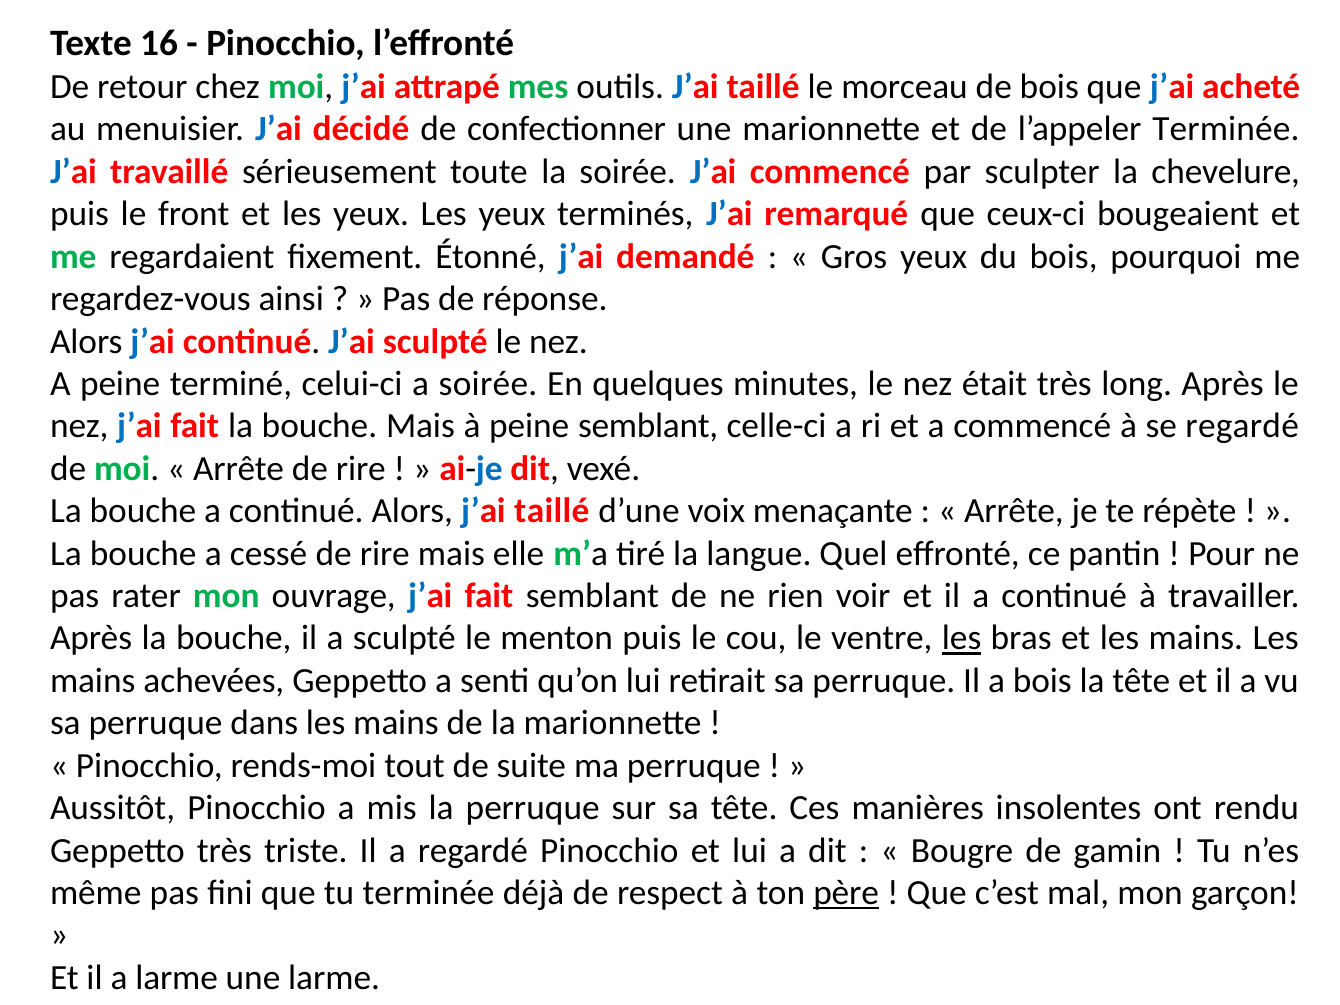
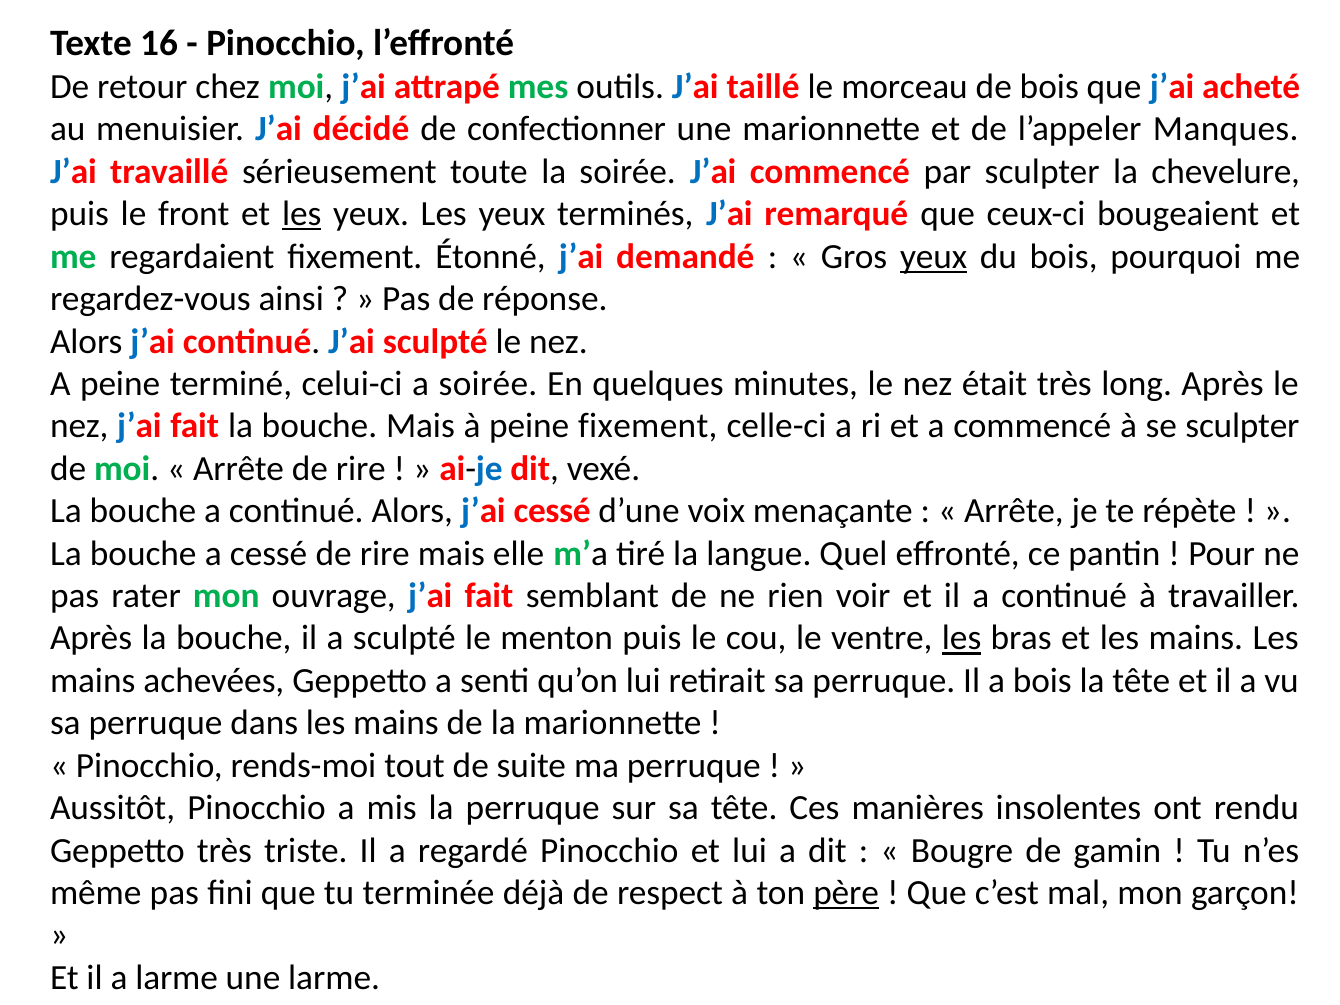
l’appeler Terminée: Terminée -> Manques (1226, 129)
les underline: none -> present (302, 214)
yeux underline: none -> present (934, 257)
peine semblant: semblant -> fixement (648, 426)
se regardé: regardé -> sculpter (1242, 426)
Alors j’ai taillé: taillé -> cessé (552, 511)
